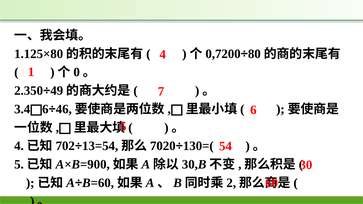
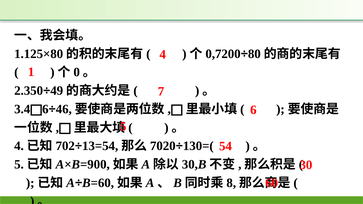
2: 2 -> 8 (231, 183)
